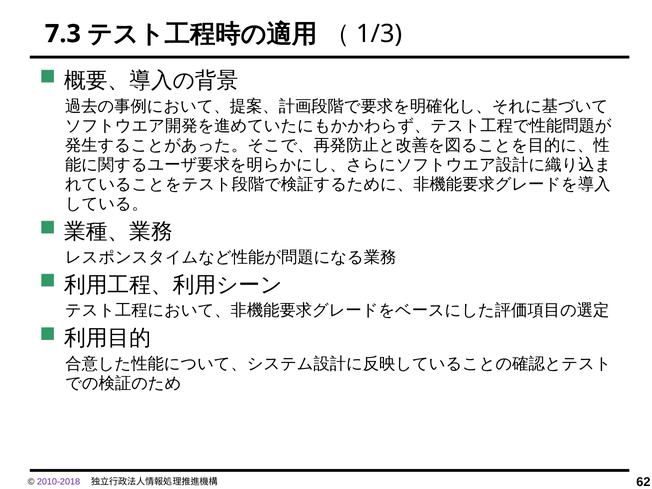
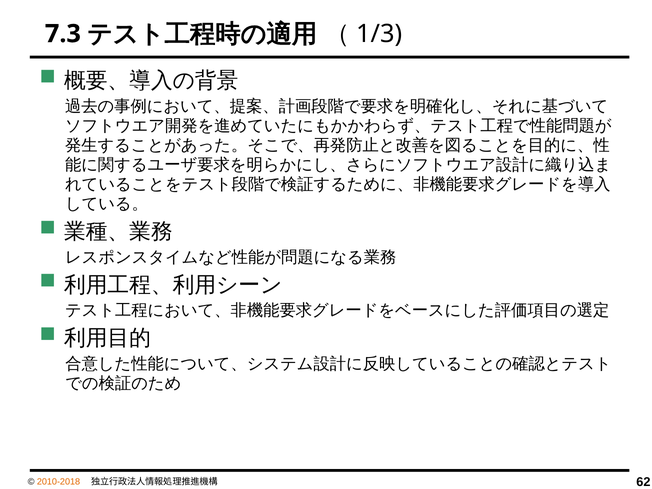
2010-2018 colour: purple -> orange (59, 482)
